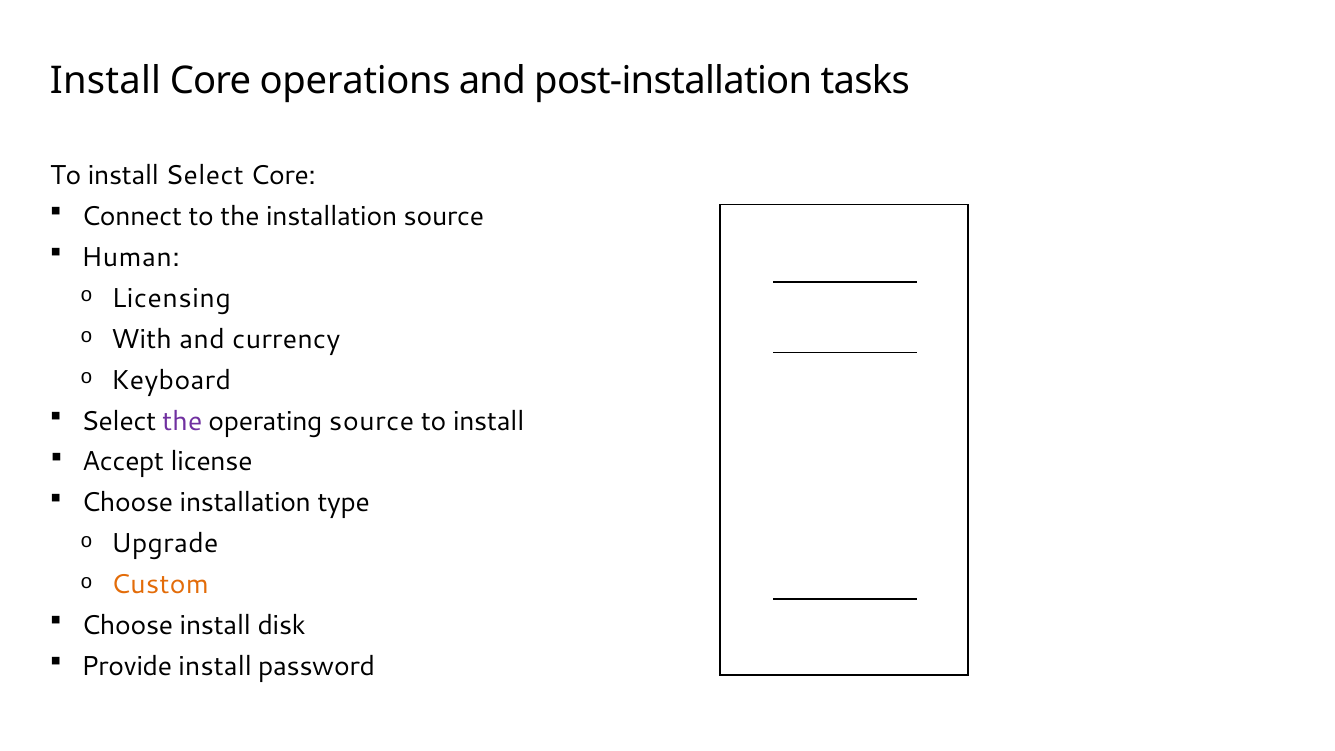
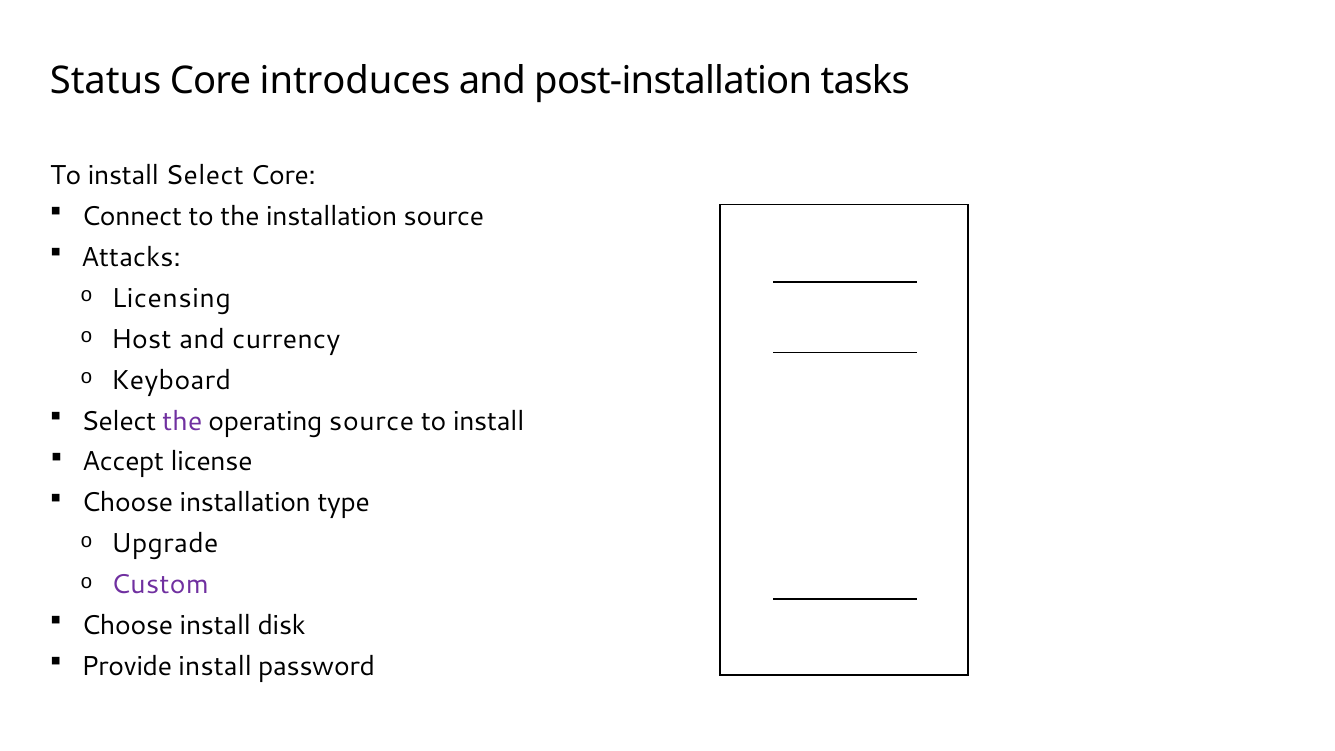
Install: Install -> Status (106, 81)
operations: operations -> introduces (355, 81)
Human: Human -> Attacks (131, 257)
With: With -> Host (141, 339)
Custom colour: orange -> purple (160, 585)
